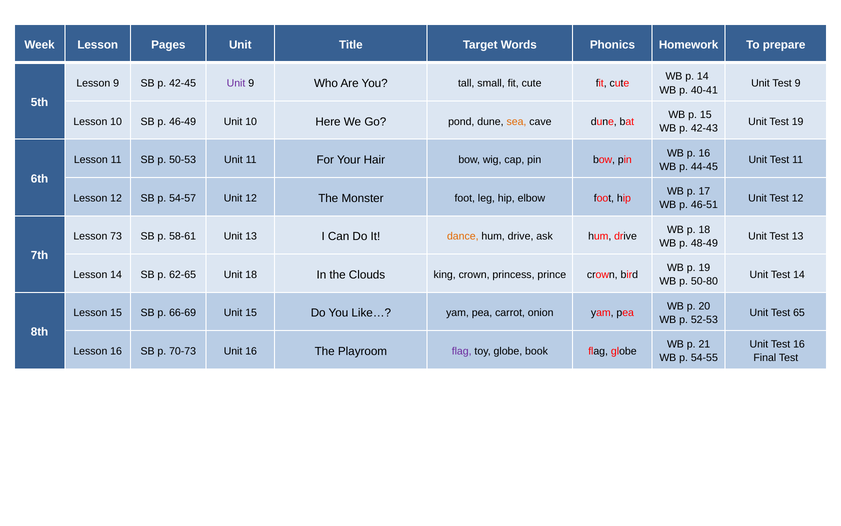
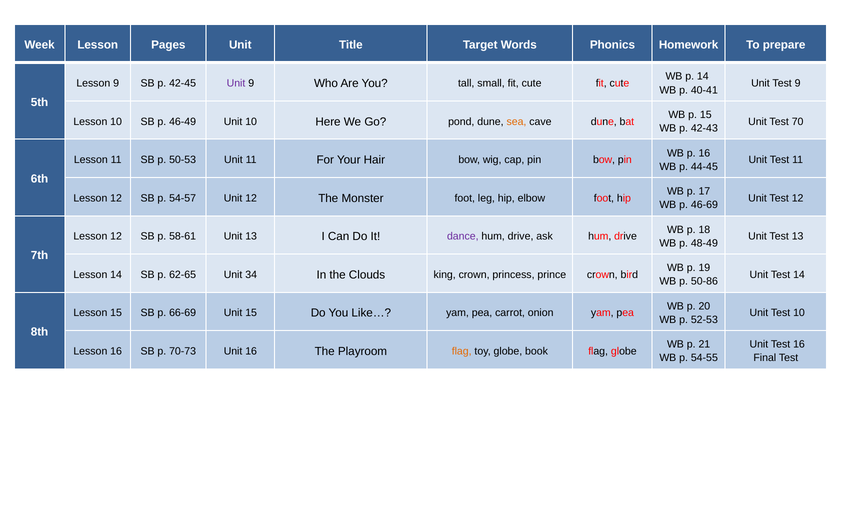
Test 19: 19 -> 70 (798, 121)
46-51: 46-51 -> 46-69 (704, 205)
73: 73 -> 12 (116, 236)
dance colour: orange -> purple (463, 236)
Unit 18: 18 -> 34 (251, 274)
50-80: 50-80 -> 50-86 (704, 281)
Test 65: 65 -> 10 (799, 313)
flag colour: purple -> orange (462, 351)
